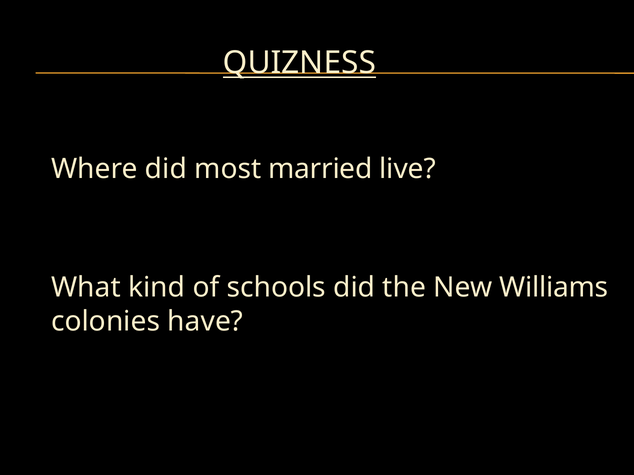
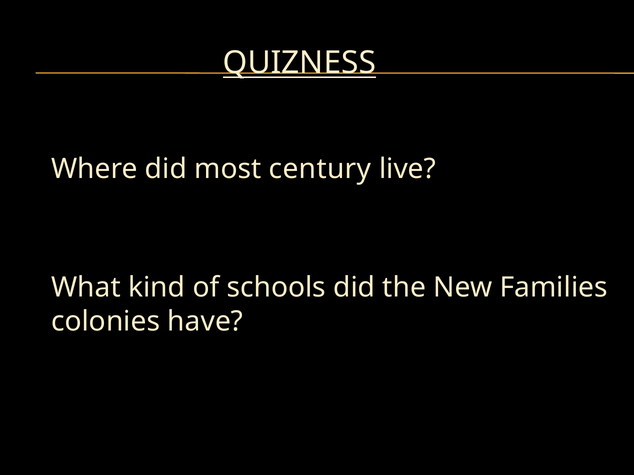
married: married -> century (320, 169)
Williams: Williams -> Families (554, 288)
